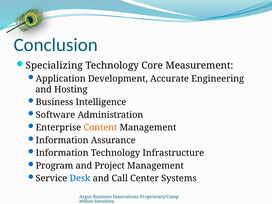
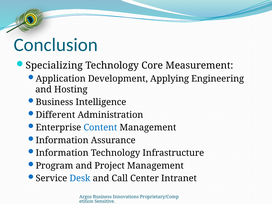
Accurate: Accurate -> Applying (170, 79)
Software: Software -> Different (55, 115)
Content colour: orange -> blue (100, 128)
Systems: Systems -> Intranet (179, 178)
